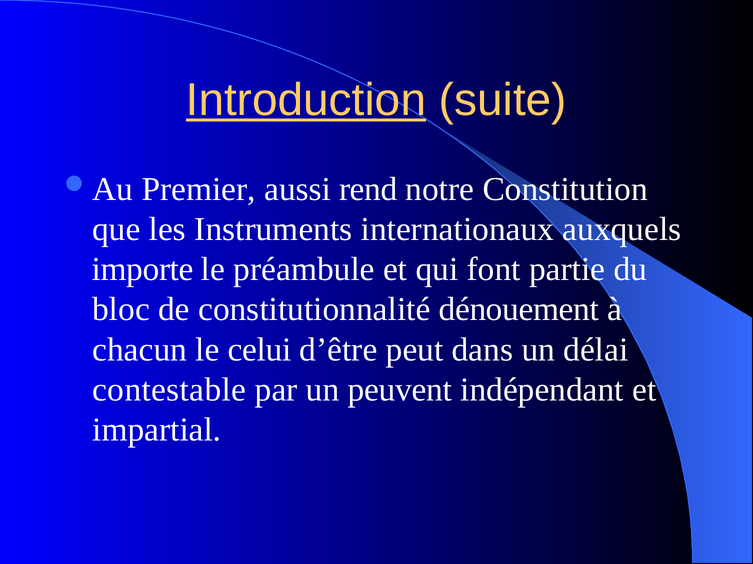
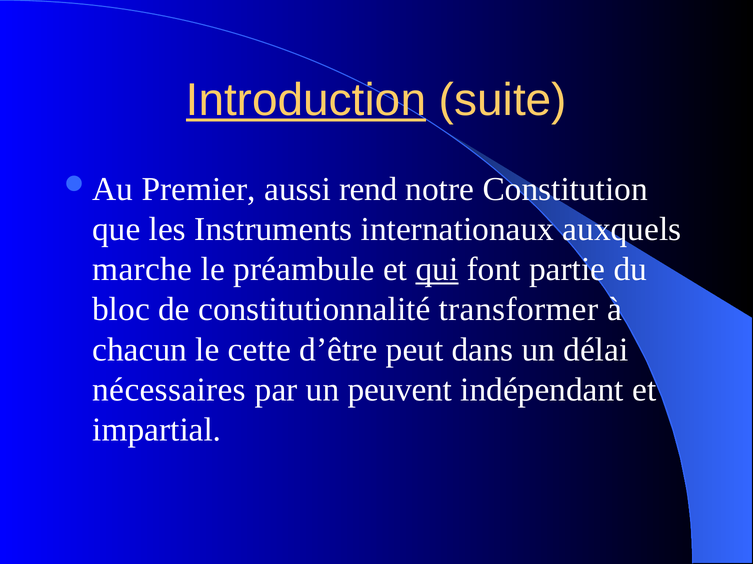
importe: importe -> marche (142, 270)
qui underline: none -> present (437, 270)
dénouement: dénouement -> transformer (519, 310)
celui: celui -> cette (259, 350)
contestable: contestable -> nécessaires (169, 390)
